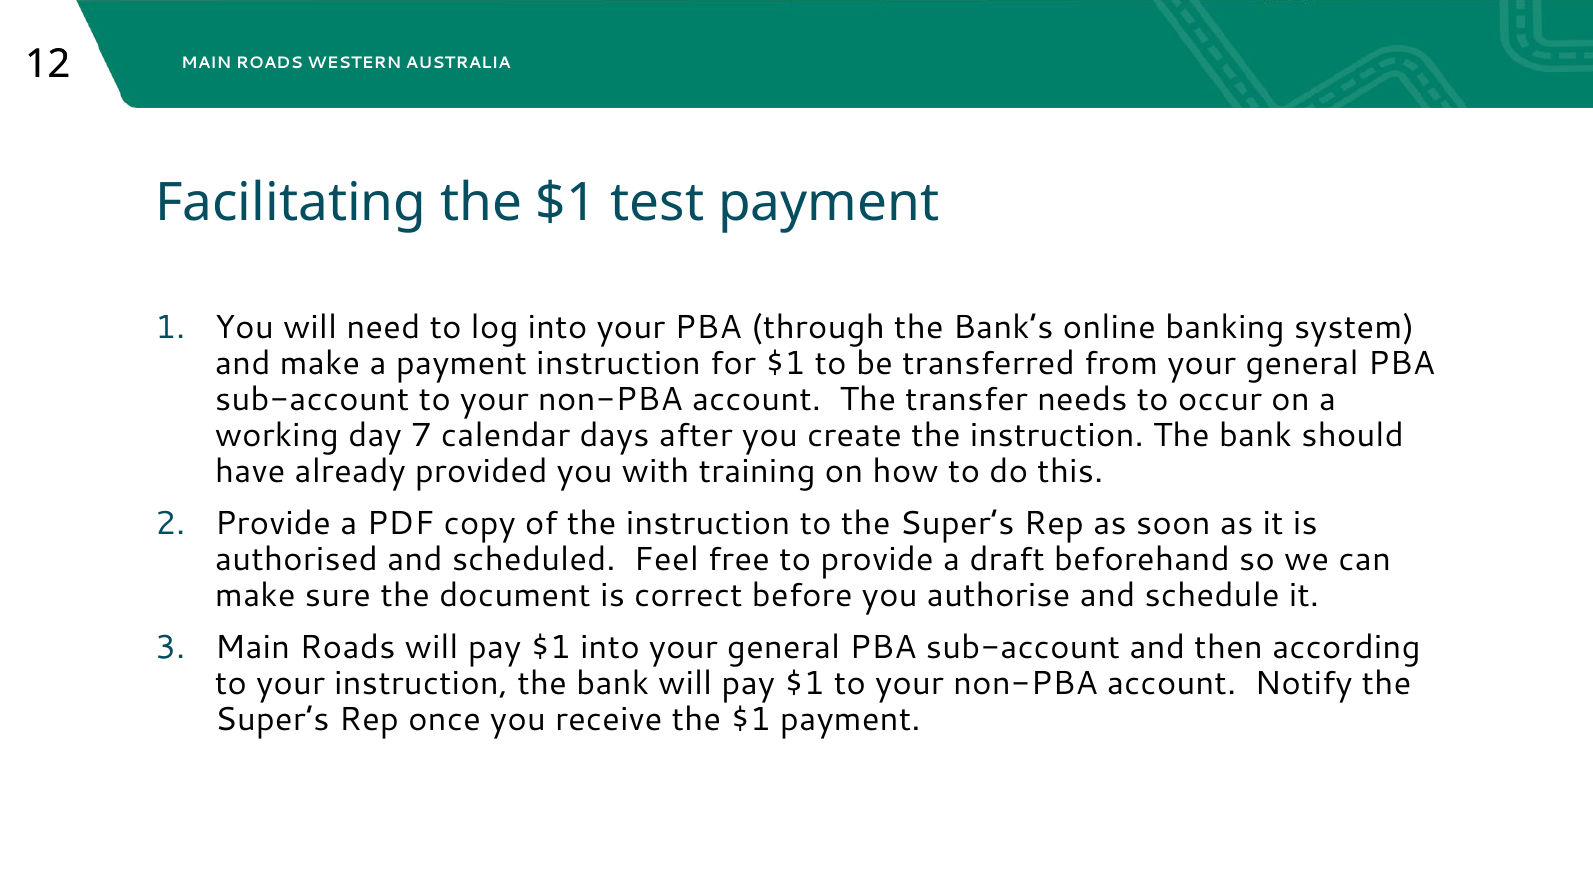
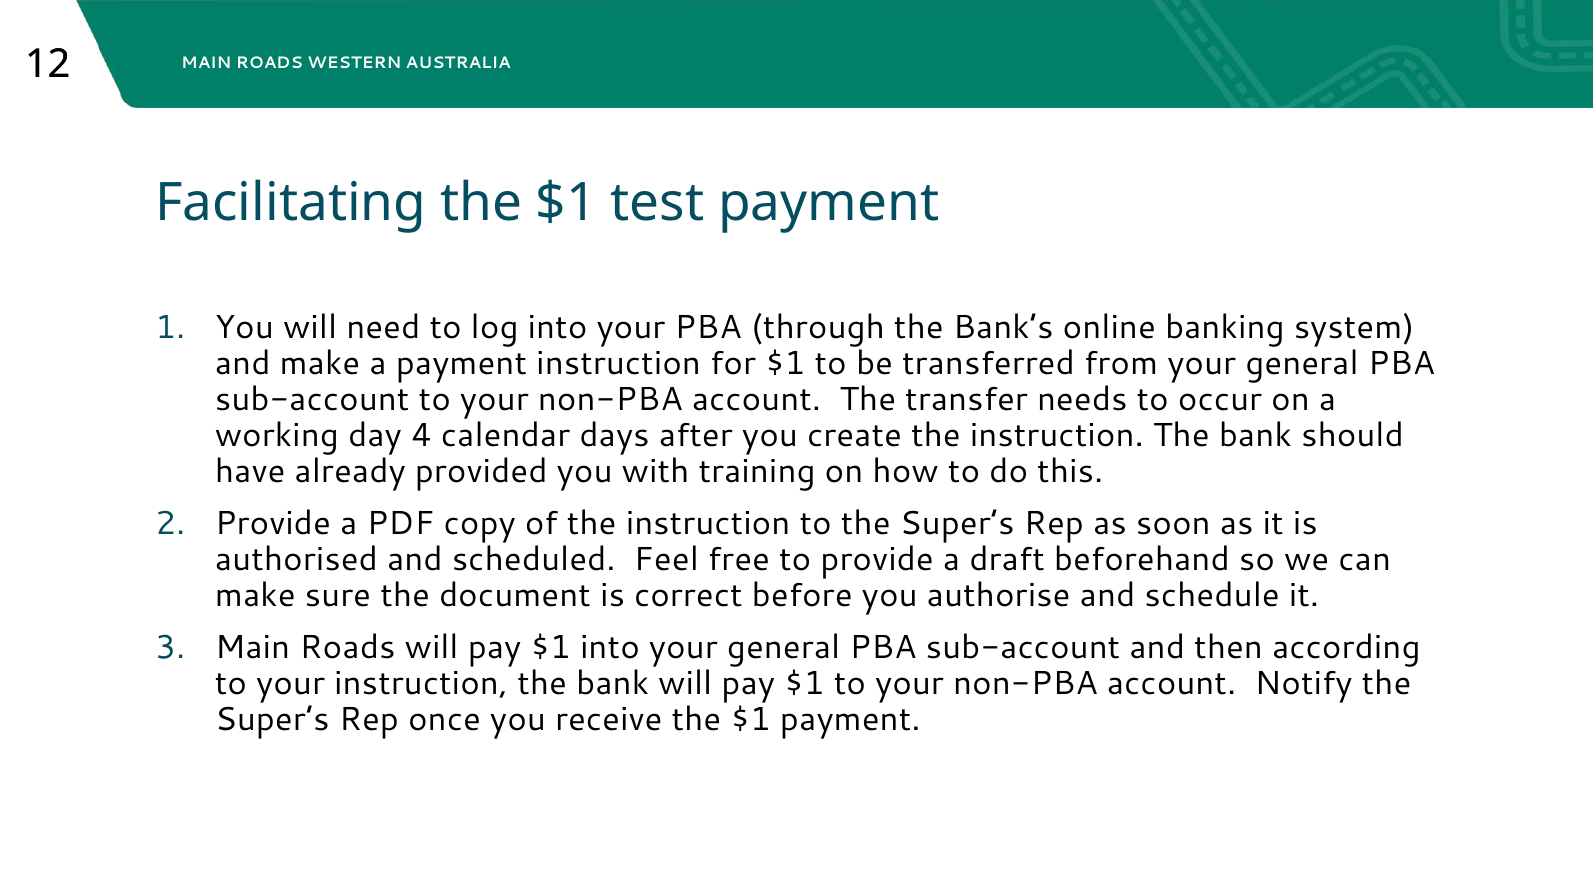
7: 7 -> 4 (421, 435)
